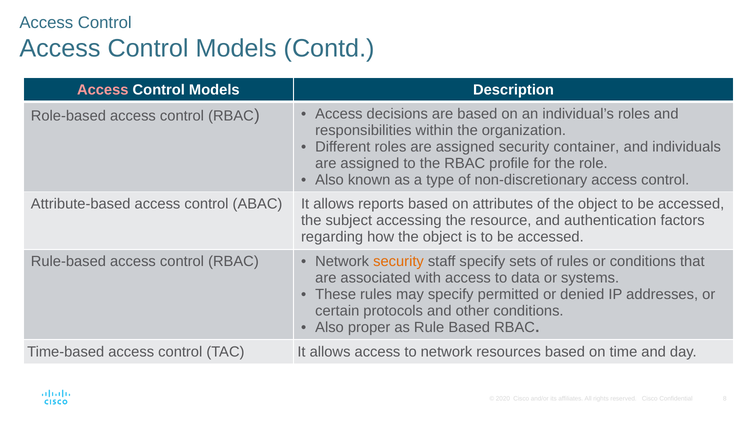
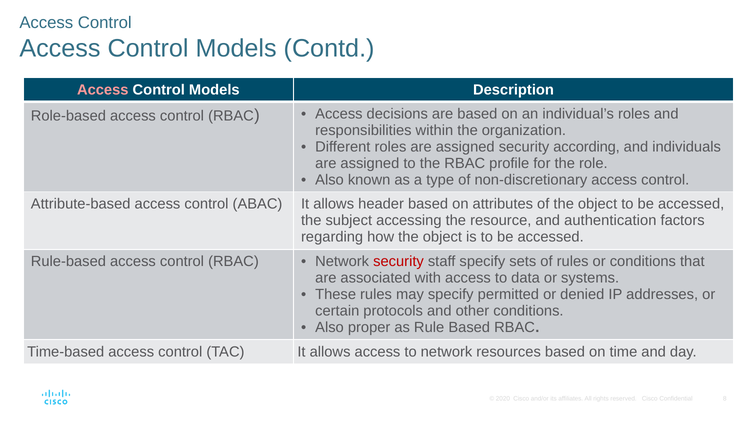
container: container -> according (587, 147)
reports: reports -> header (381, 204)
security colour: orange -> red (399, 261)
